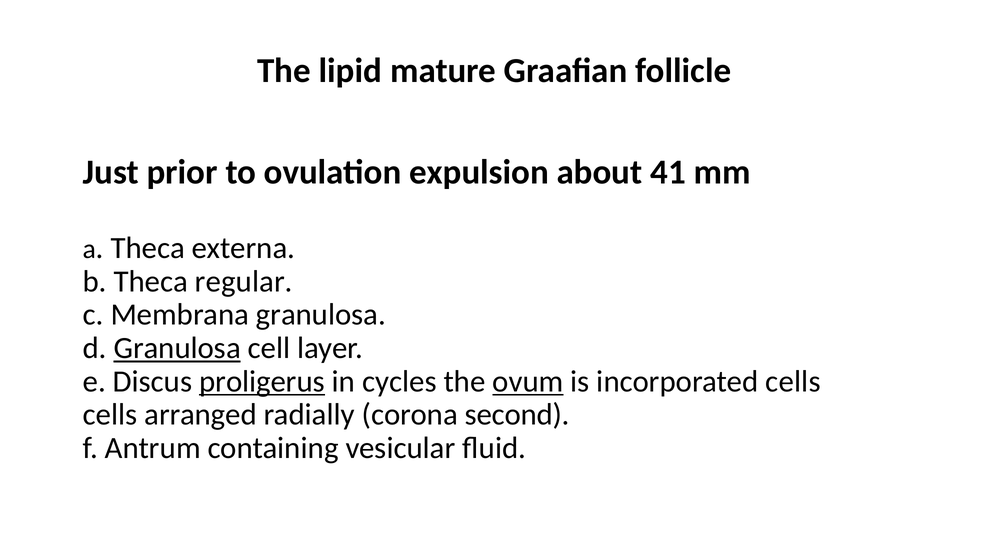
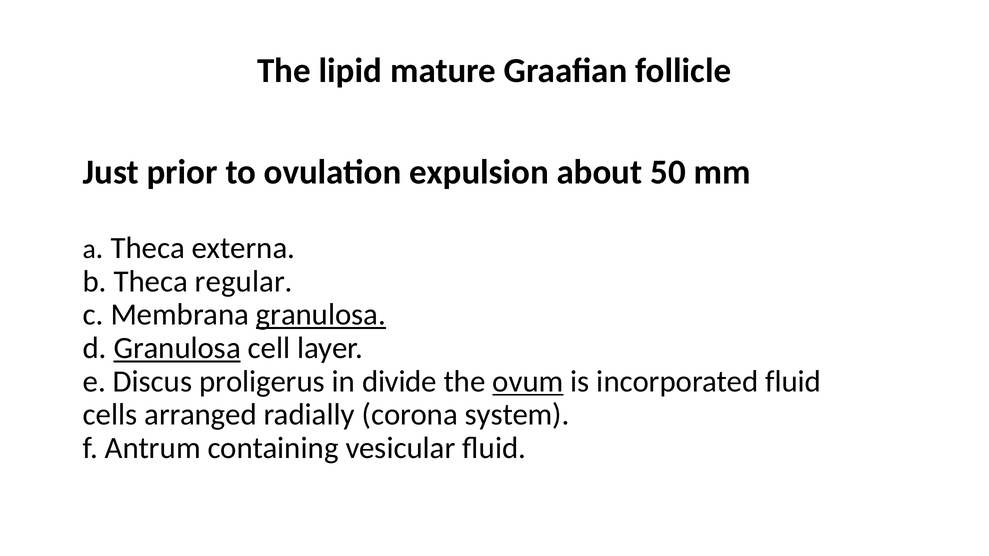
41: 41 -> 50 (668, 172)
granulosa underline: none -> present (321, 315)
proligerus underline: present -> none (262, 382)
cycles: cycles -> divide (399, 382)
incorporated cells: cells -> fluid (793, 382)
second: second -> system (517, 415)
